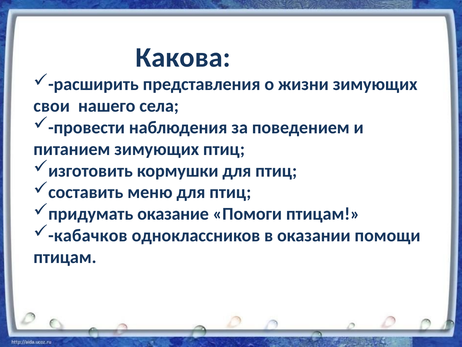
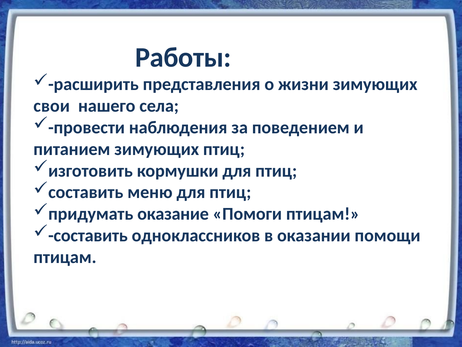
Какова: Какова -> Работы (183, 57)
кабачков: кабачков -> составить (88, 235)
